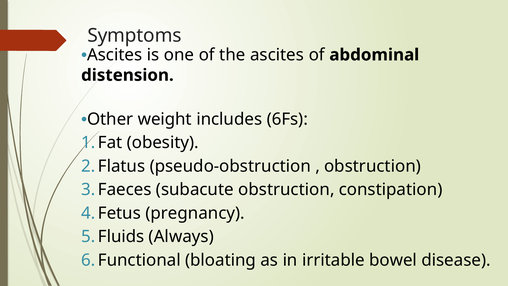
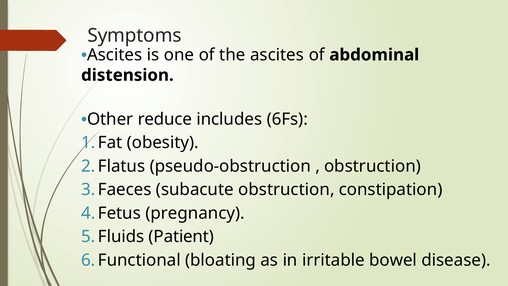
weight: weight -> reduce (165, 119)
Always: Always -> Patient (181, 236)
